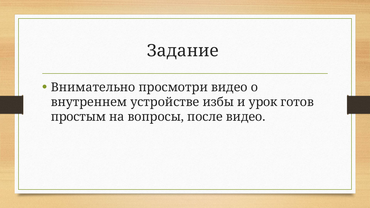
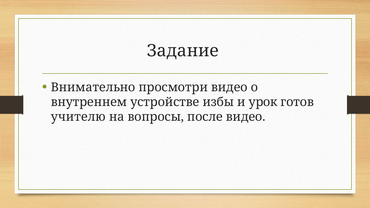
простым: простым -> учителю (78, 117)
